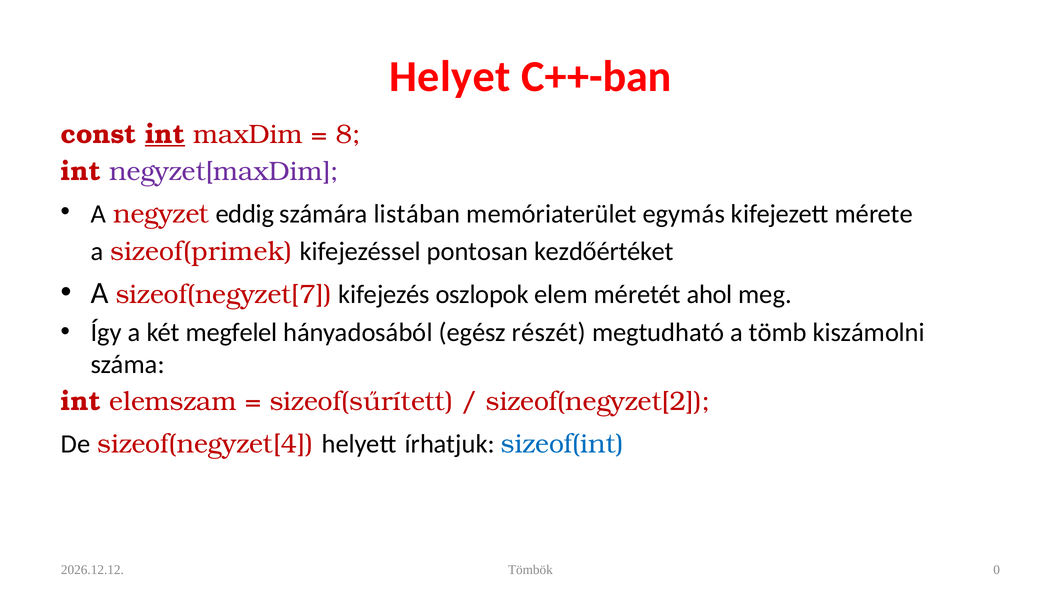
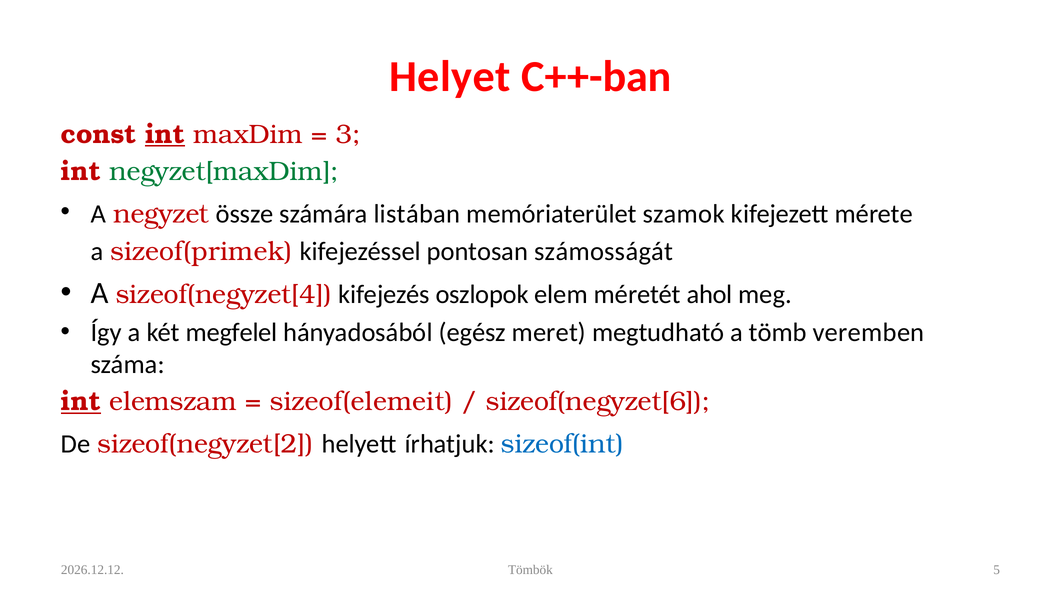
8: 8 -> 3 (348, 134)
negyzet[maxDim colour: purple -> green (224, 172)
eddig: eddig -> össze (245, 214)
egymás: egymás -> szamok (684, 214)
kezdőértéket: kezdőértéket -> számosságát (604, 251)
sizeof(negyzet[7: sizeof(negyzet[7 -> sizeof(negyzet[4 (224, 295)
részét: részét -> meret (549, 333)
kiszámolni: kiszámolni -> veremben (869, 333)
int underline: none -> present (81, 402)
sizeof(sűrített: sizeof(sűrített -> sizeof(elemeit (361, 402)
sizeof(negyzet[2: sizeof(negyzet[2 -> sizeof(negyzet[6 (598, 402)
sizeof(negyzet[4: sizeof(negyzet[4 -> sizeof(negyzet[2 (205, 444)
0: 0 -> 5 (997, 570)
